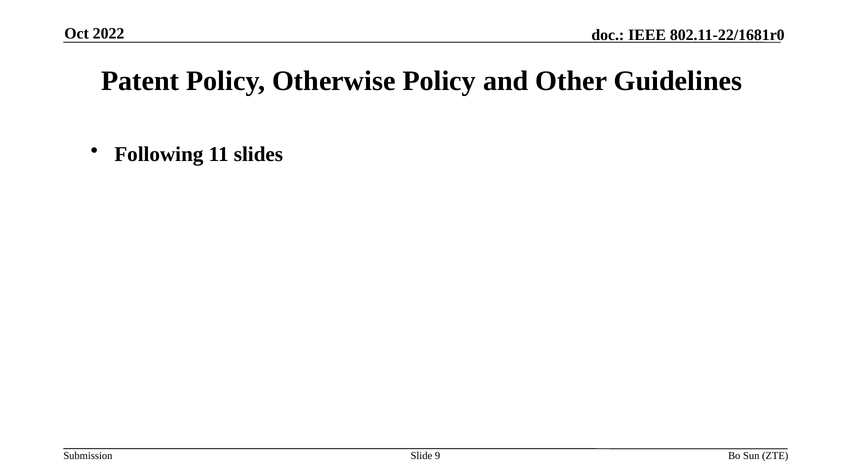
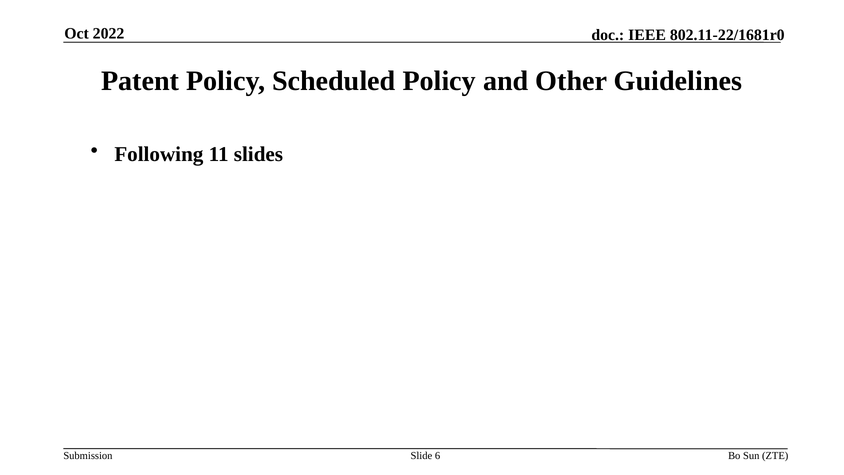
Otherwise: Otherwise -> Scheduled (334, 81)
9: 9 -> 6 (438, 455)
